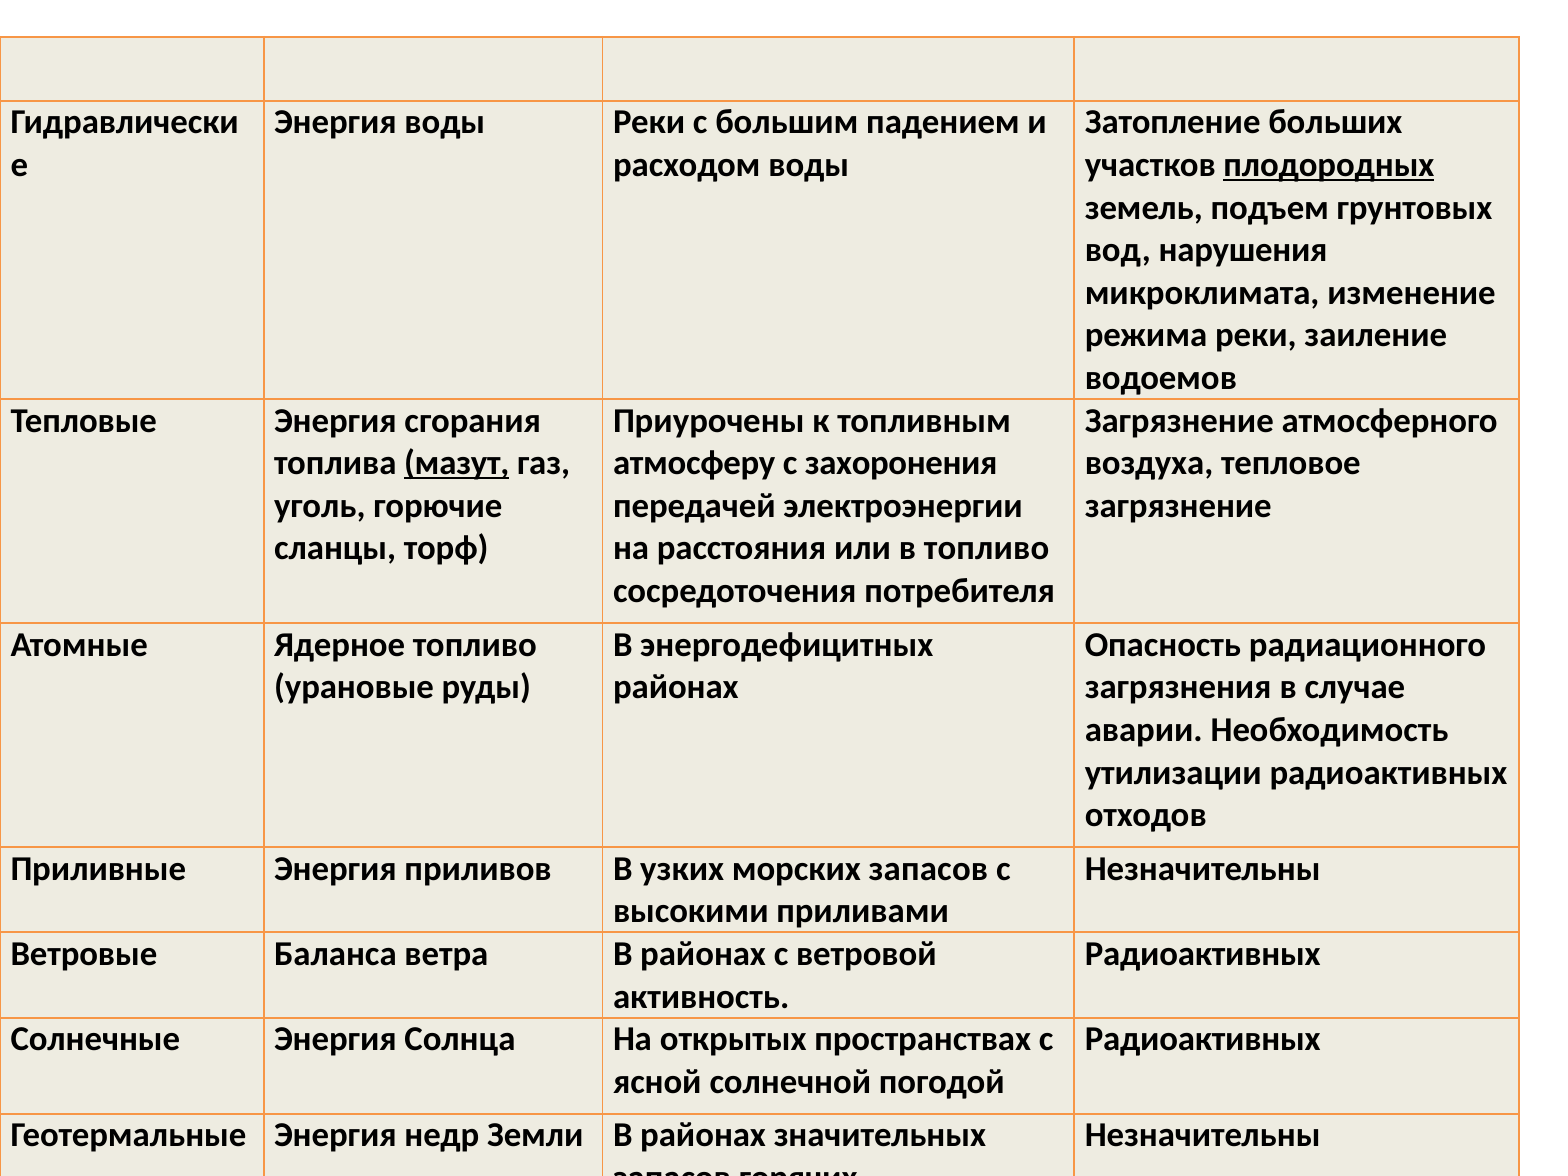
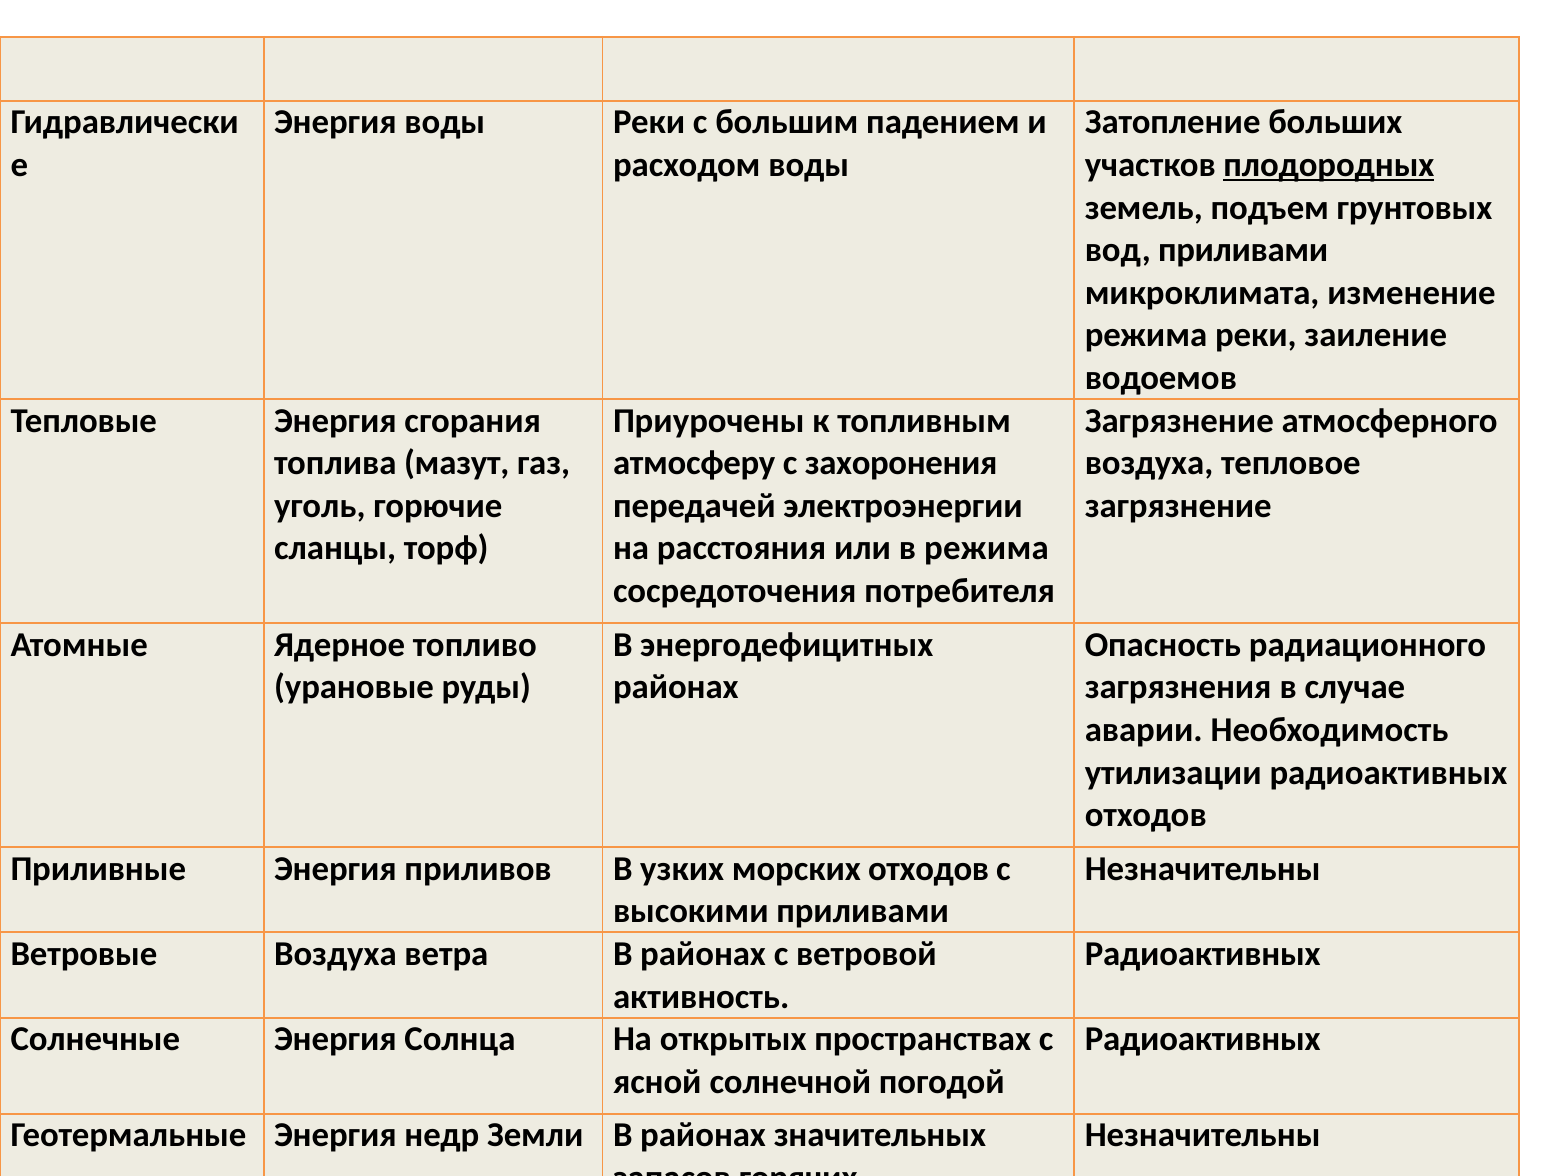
вод нарушения: нарушения -> приливами (1243, 250)
мазут underline: present -> none (457, 463)
в топливо: топливо -> режима (986, 548)
морских запасов: запасов -> отходов (929, 869)
Ветровые Баланса: Баланса -> Воздуха (335, 954)
